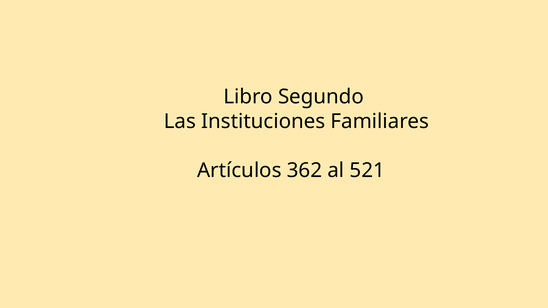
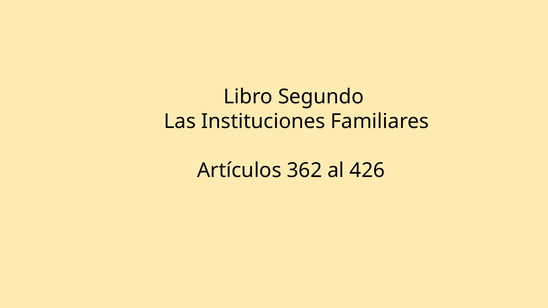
521: 521 -> 426 (367, 171)
